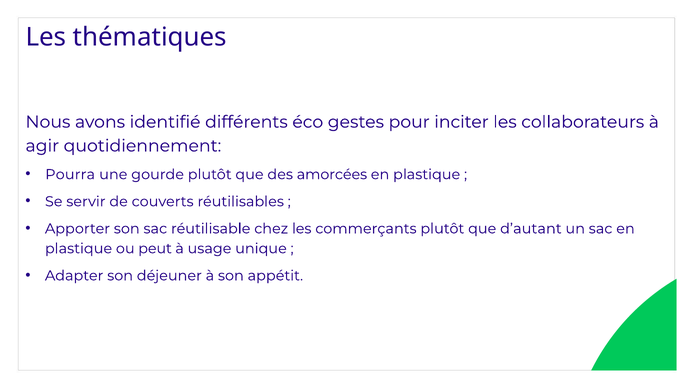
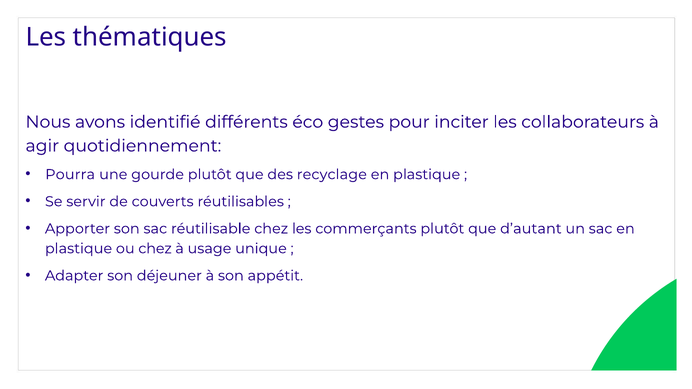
amorcées: amorcées -> recyclage (332, 175)
ou peut: peut -> chez (155, 249)
